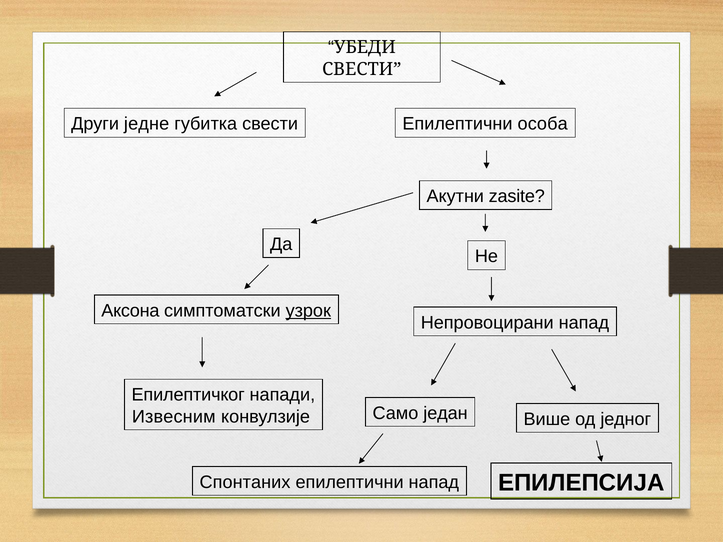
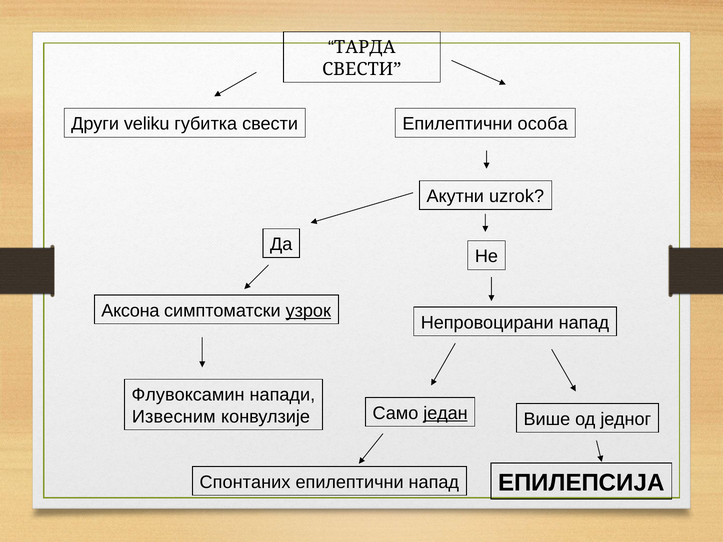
УБЕДИ: УБЕДИ -> ТАРДА (365, 48)
једне: једне -> veliku (147, 124)
zasite: zasite -> uzrok (517, 196)
Епилептичког: Епилептичког -> Флувоксамин (188, 395)
један underline: none -> present (445, 413)
